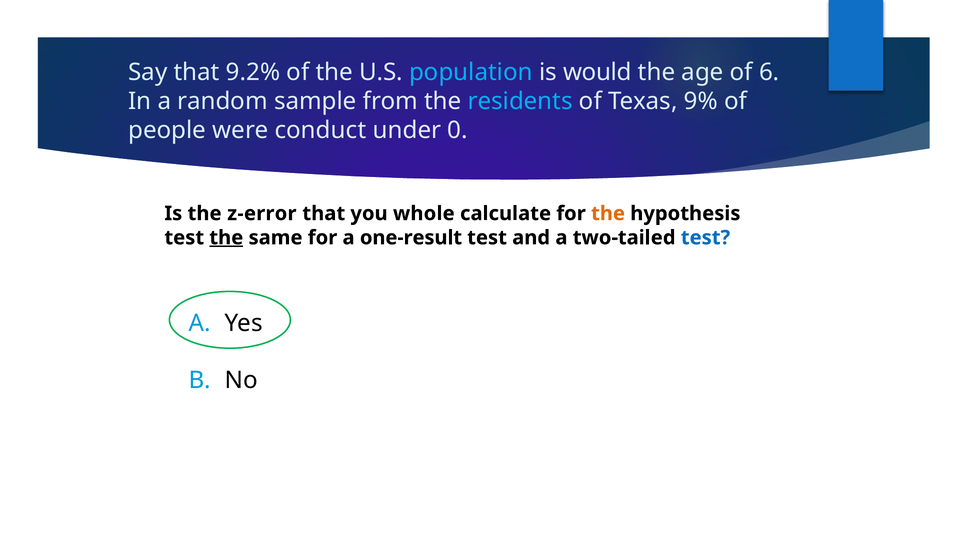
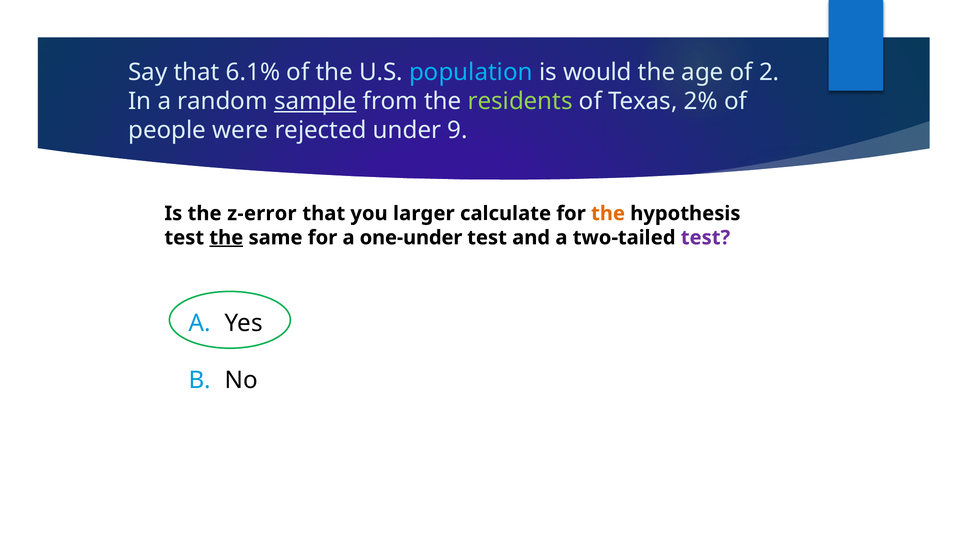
9.2%: 9.2% -> 6.1% (253, 72)
6: 6 -> 2 (769, 72)
sample underline: none -> present (315, 102)
residents colour: light blue -> light green (520, 102)
9%: 9% -> 2% (701, 102)
conduct: conduct -> rejected (321, 131)
0: 0 -> 9 (458, 131)
whole: whole -> larger (424, 214)
one-result: one-result -> one-under (411, 238)
test colour: blue -> purple (706, 238)
